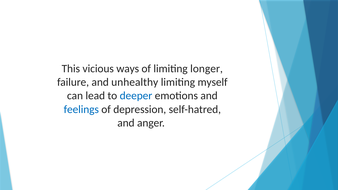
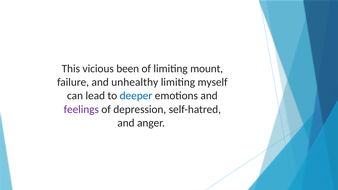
ways: ways -> been (128, 69)
longer: longer -> mount (207, 69)
feelings colour: blue -> purple (81, 109)
